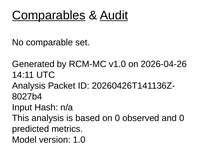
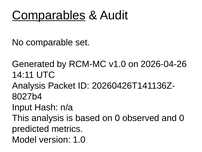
Audit underline: present -> none (114, 15)
